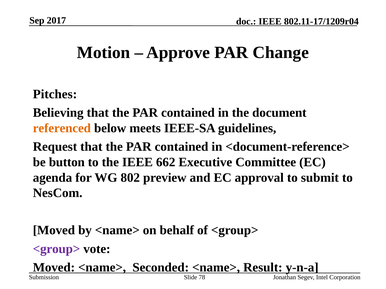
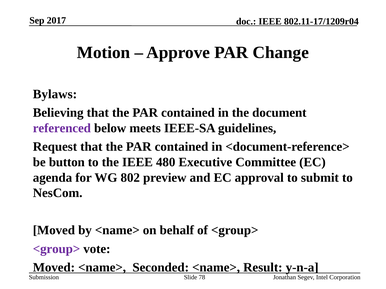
Pitches: Pitches -> Bylaws (55, 94)
referenced colour: orange -> purple (62, 128)
662: 662 -> 480 (166, 162)
